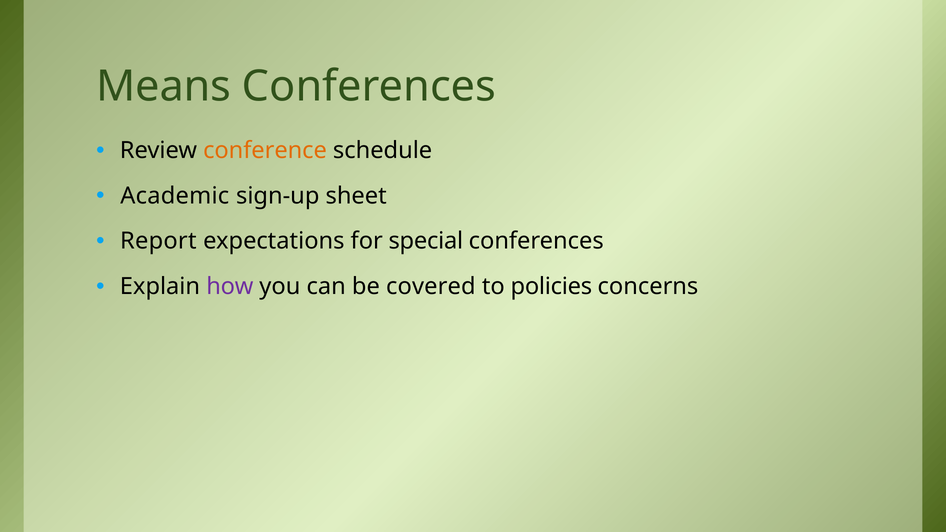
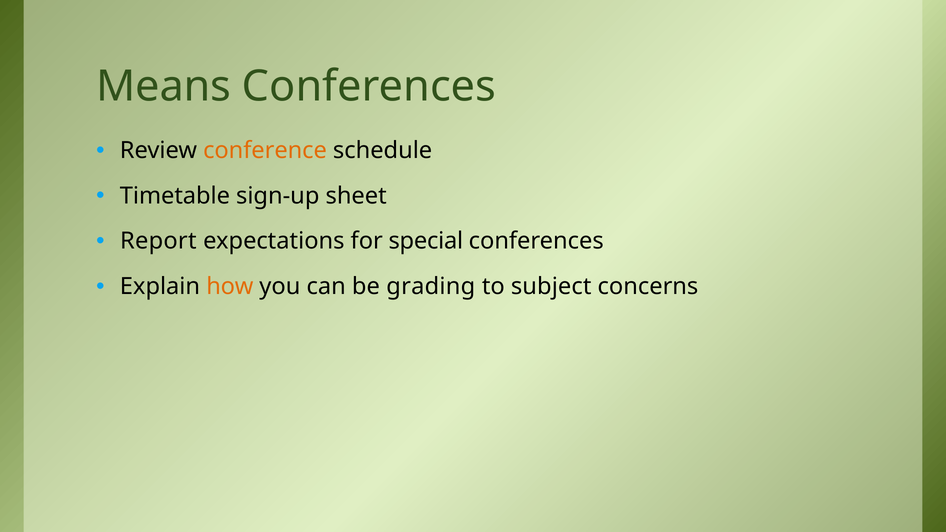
Academic: Academic -> Timetable (175, 196)
how colour: purple -> orange (230, 287)
covered: covered -> grading (431, 287)
policies: policies -> subject (551, 287)
